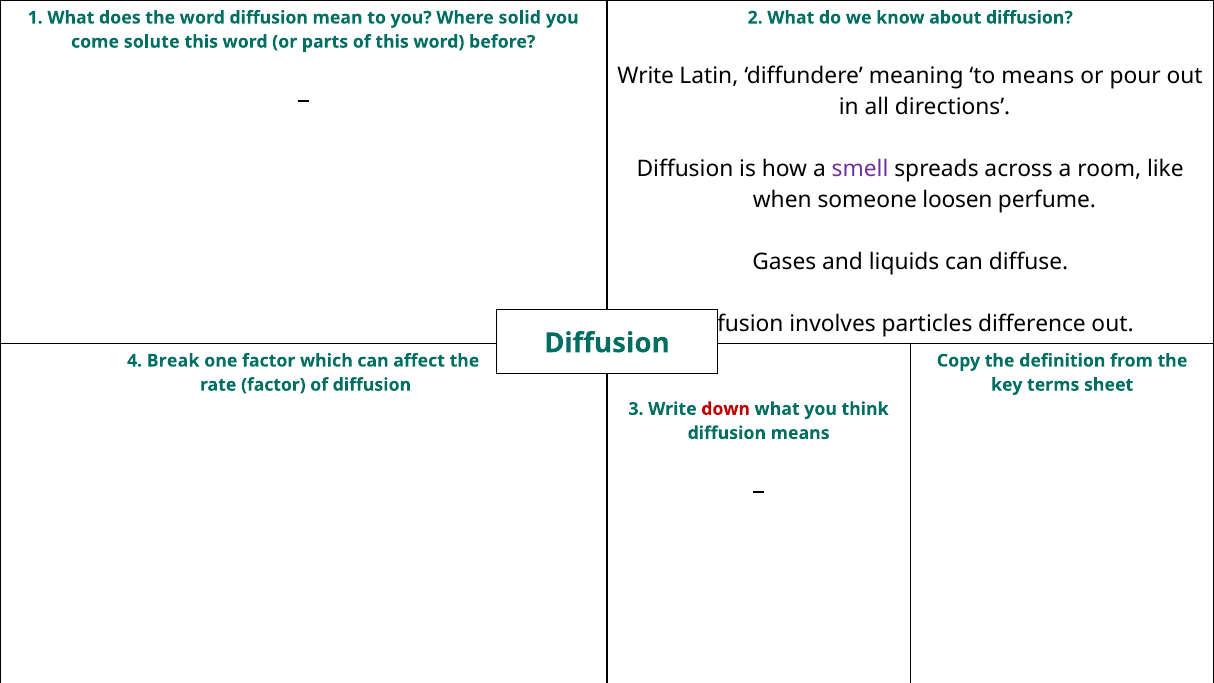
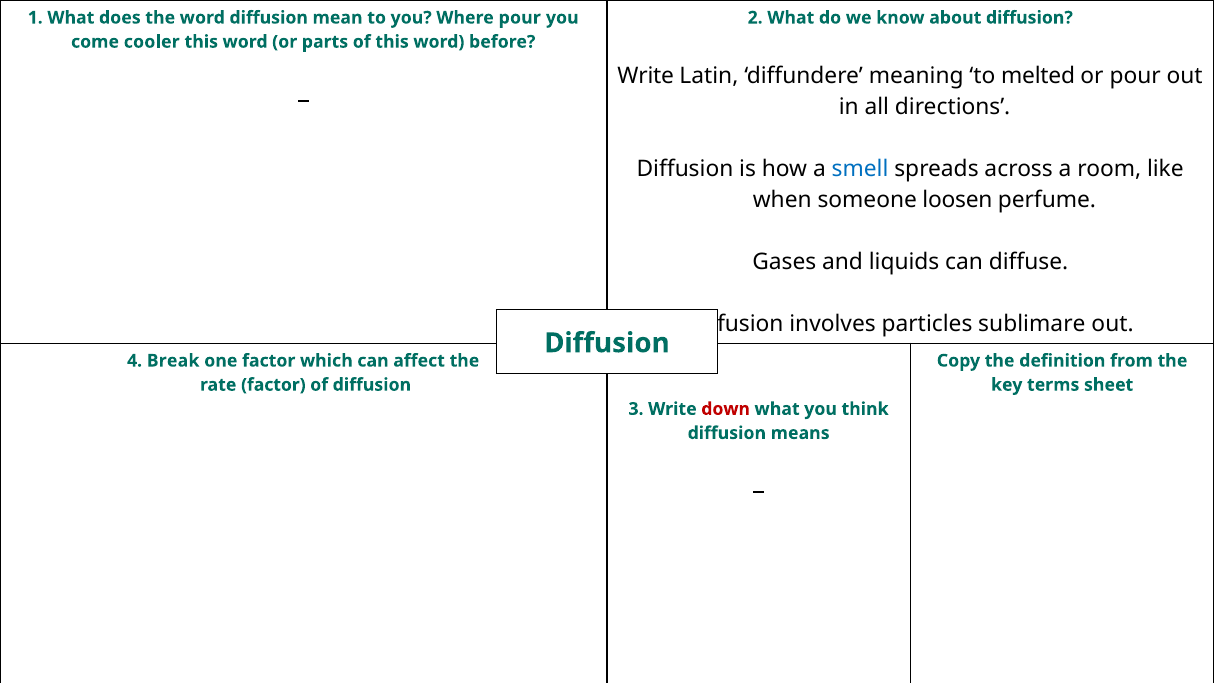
Where solid: solid -> pour (520, 18)
solute: solute -> cooler (152, 42)
to means: means -> melted (1038, 76)
smell colour: purple -> blue (860, 169)
difference: difference -> sublimare (1032, 324)
